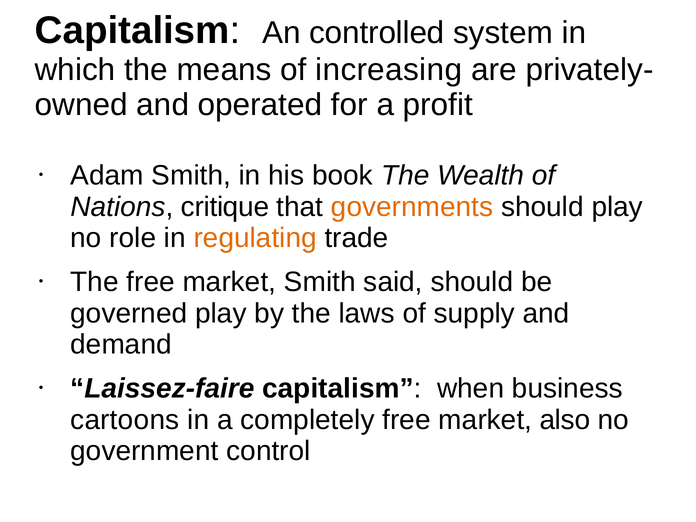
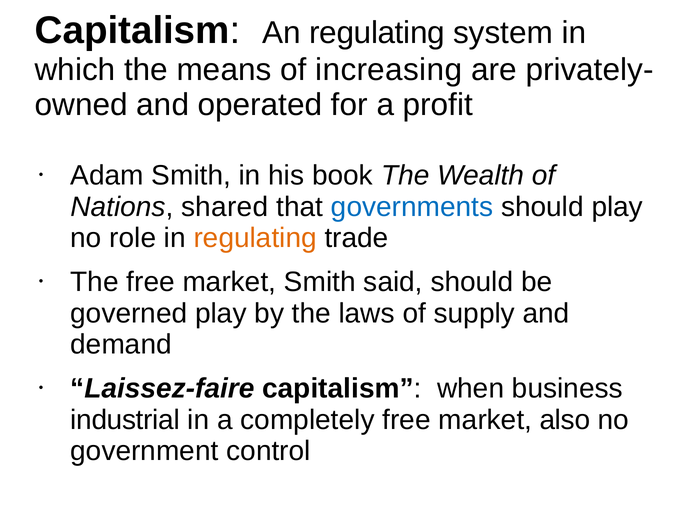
An controlled: controlled -> regulating (377, 33)
critique: critique -> shared (225, 207)
governments colour: orange -> blue (412, 207)
cartoons: cartoons -> industrial (125, 420)
